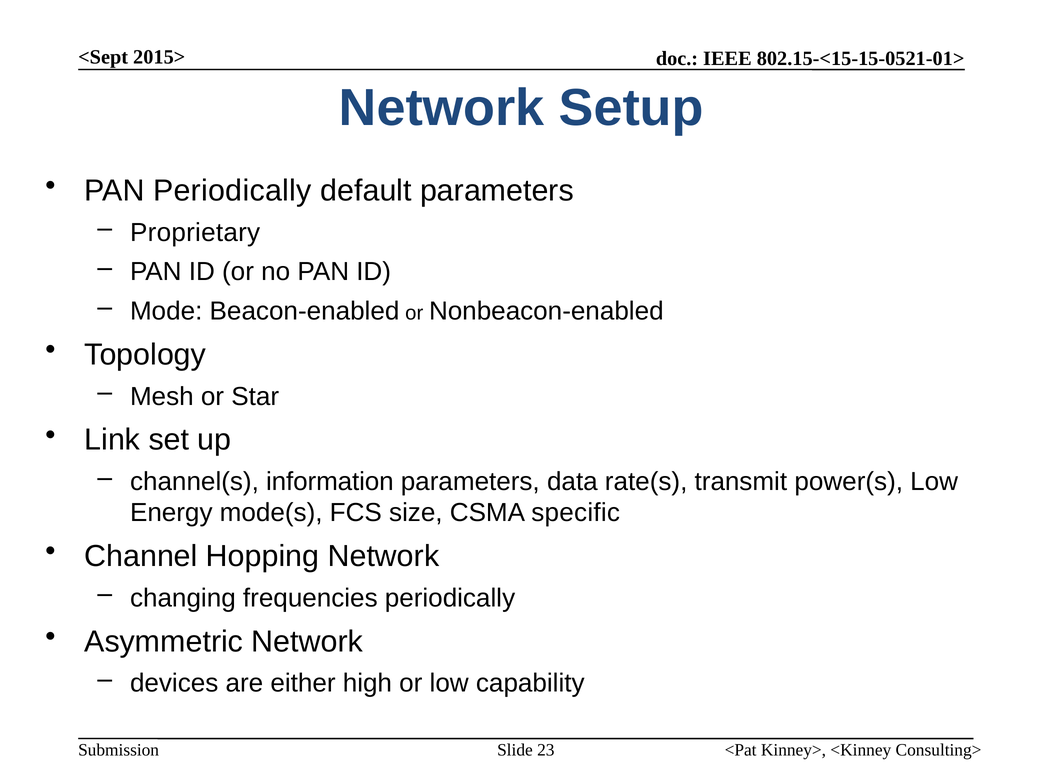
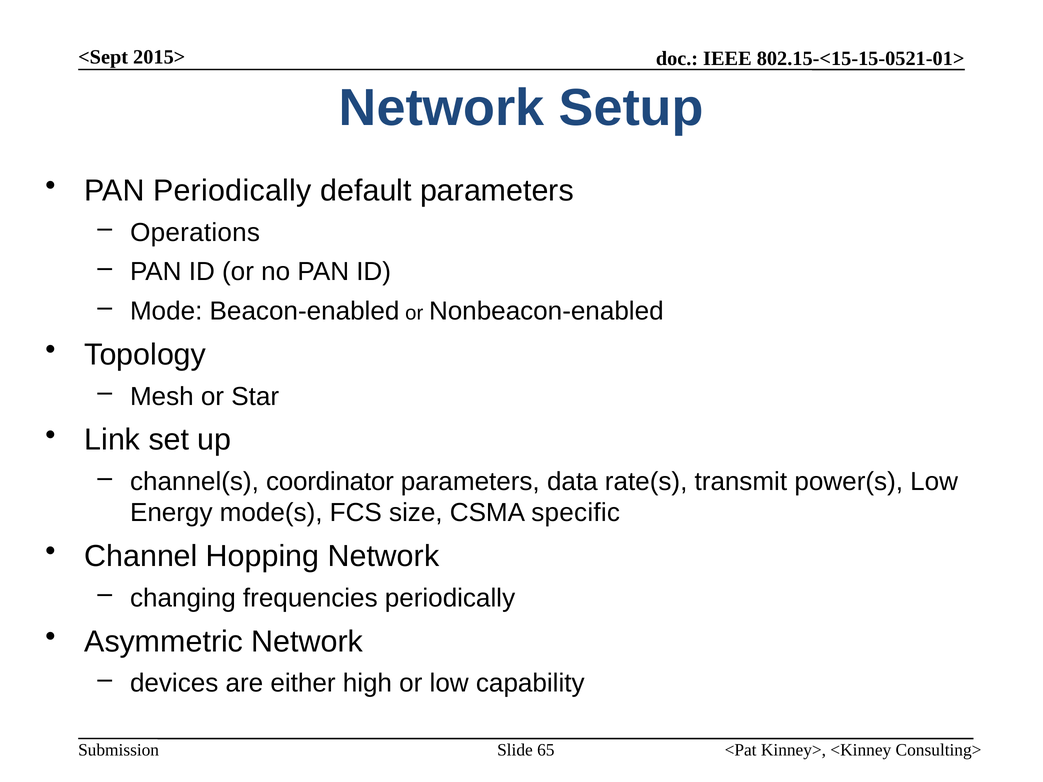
Proprietary: Proprietary -> Operations (195, 233)
information: information -> coordinator (330, 482)
23: 23 -> 65 (546, 750)
